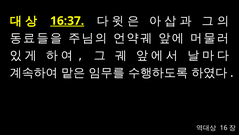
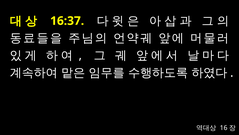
16:37 underline: present -> none (67, 21)
